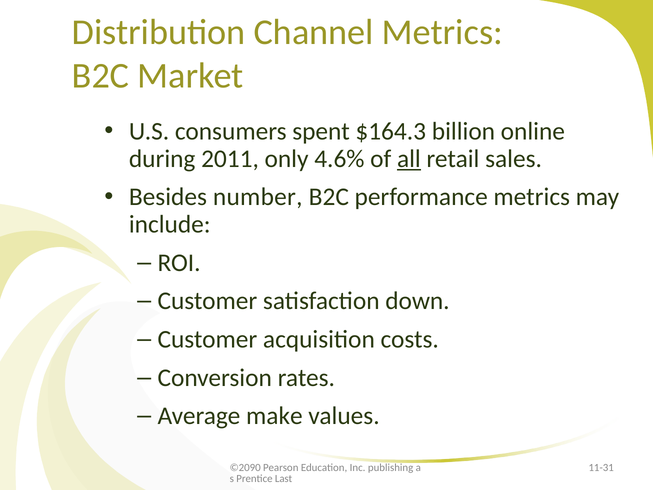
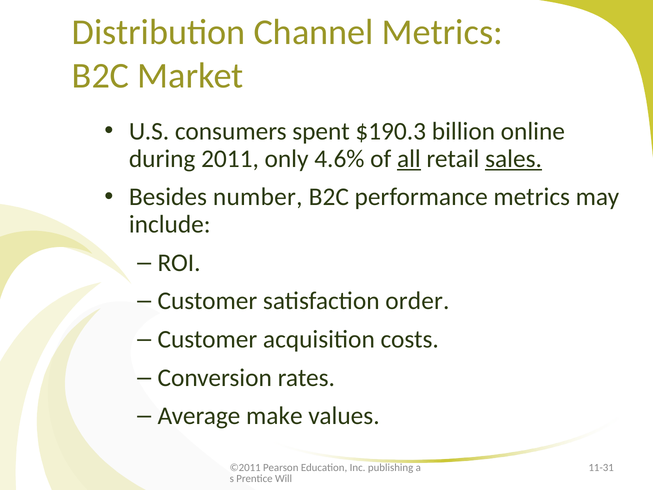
$164.3: $164.3 -> $190.3 (391, 131)
sales underline: none -> present (514, 159)
down: down -> order (417, 301)
©2090: ©2090 -> ©2011 (245, 468)
Last: Last -> Will (284, 478)
